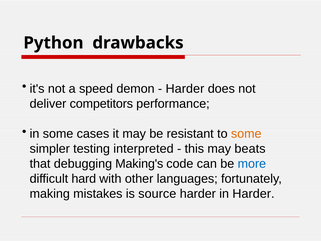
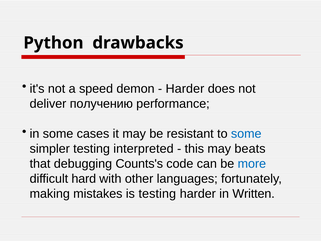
competitors: competitors -> получению (101, 104)
some colour: orange -> blue (246, 134)
Making's: Making's -> Counts's (139, 163)
is source: source -> testing (157, 193)
in Harder: Harder -> Written (254, 193)
